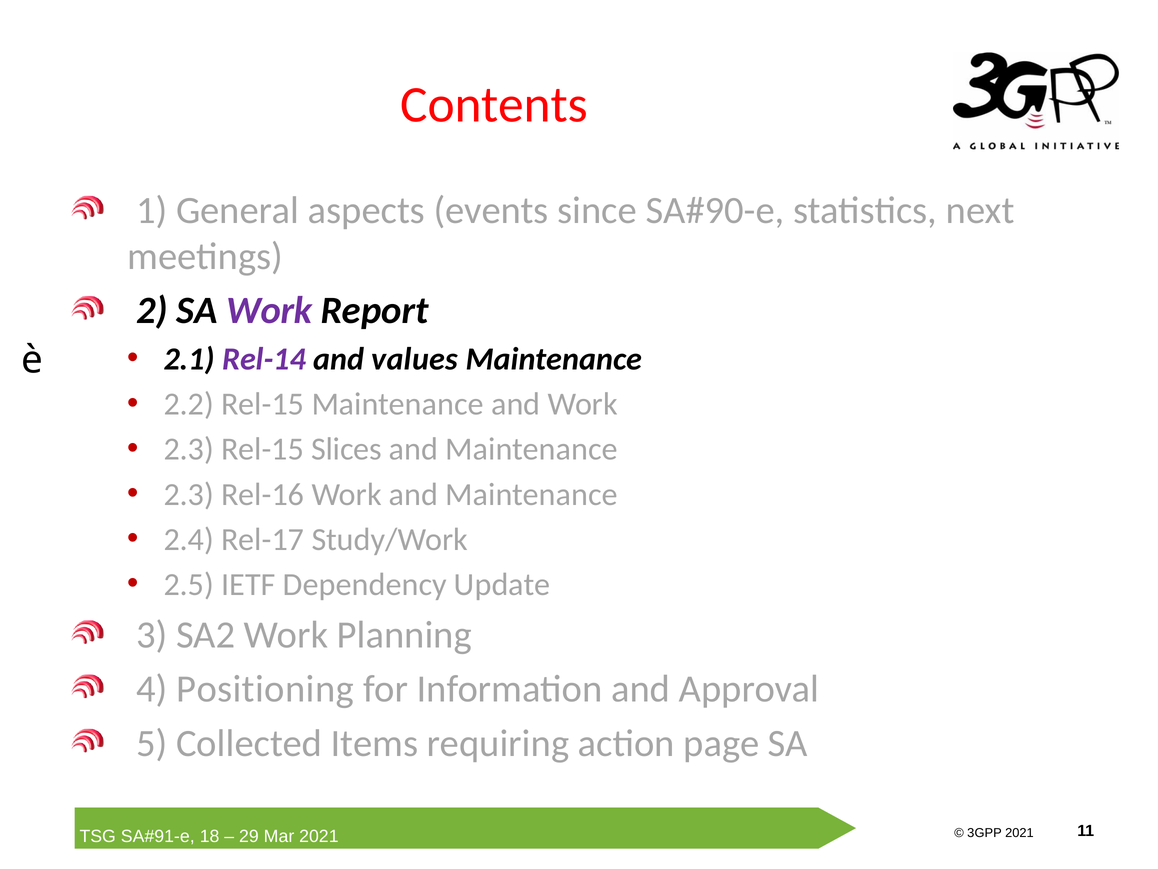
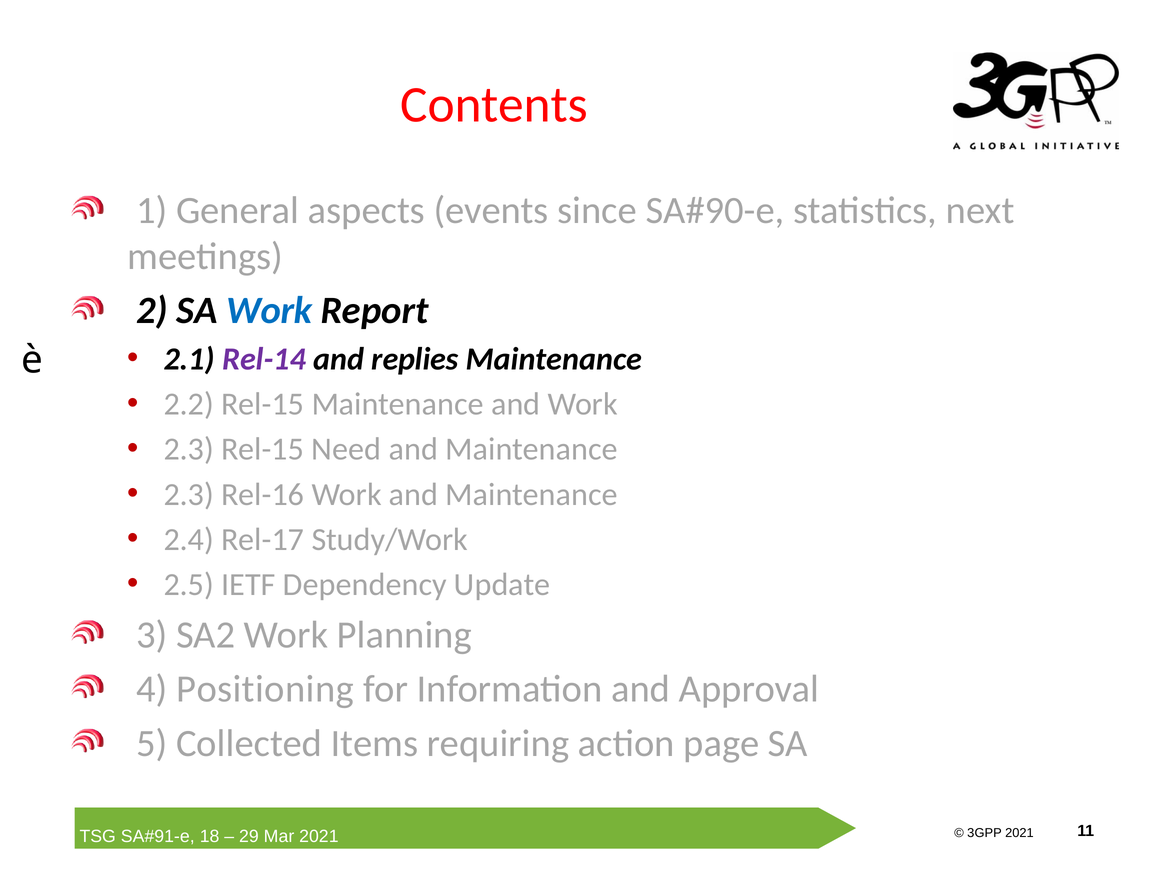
Work colour: purple -> blue (269, 311)
values: values -> replies (415, 359)
Slices: Slices -> Need (346, 449)
